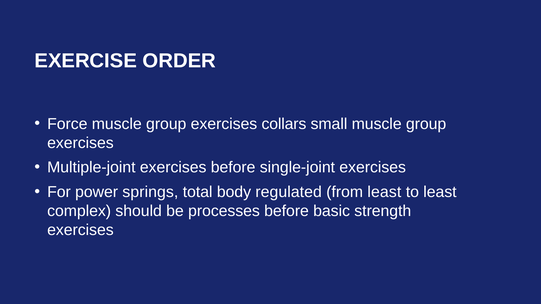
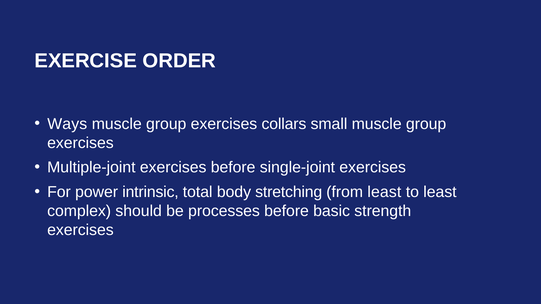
Force: Force -> Ways (67, 124)
springs: springs -> intrinsic (150, 192)
regulated: regulated -> stretching (289, 192)
